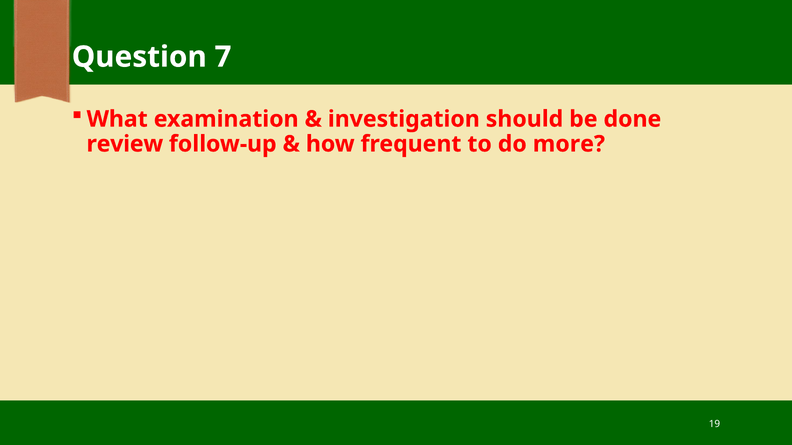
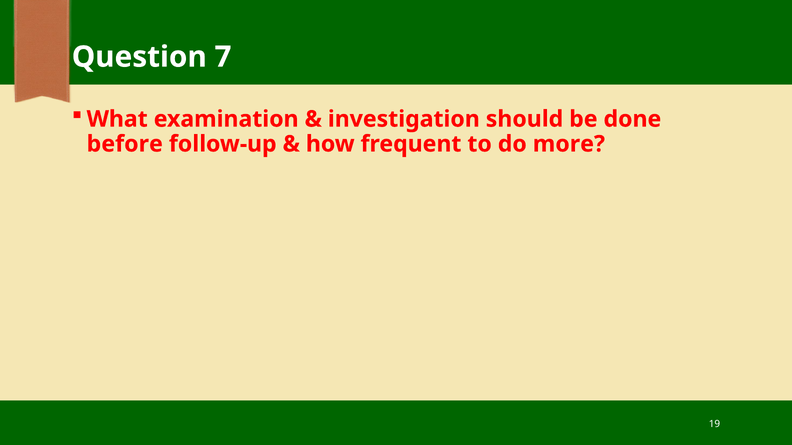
review: review -> before (125, 144)
